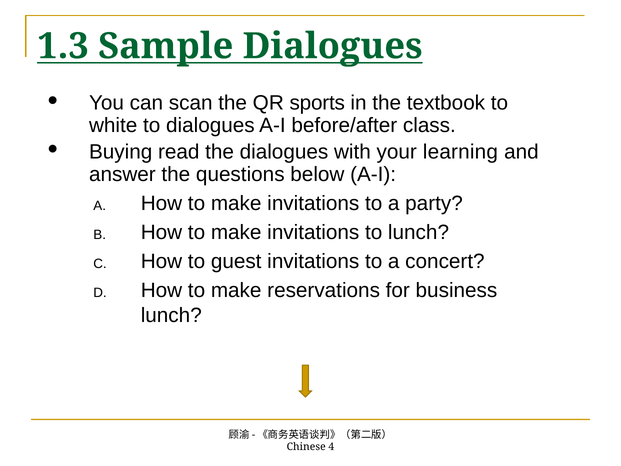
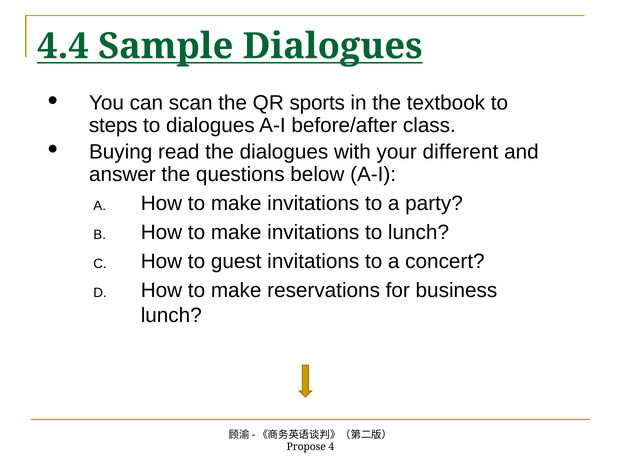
1.3: 1.3 -> 4.4 (63, 46)
white: white -> steps (113, 125)
learning: learning -> different (460, 152)
Chinese: Chinese -> Propose (306, 447)
